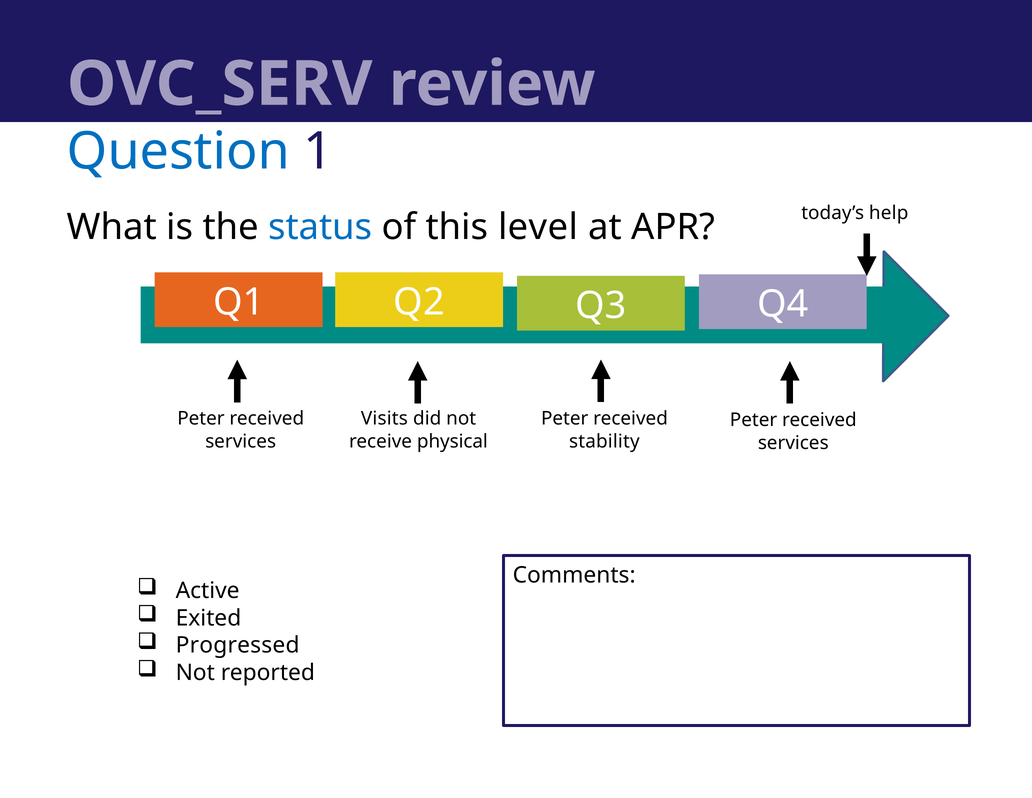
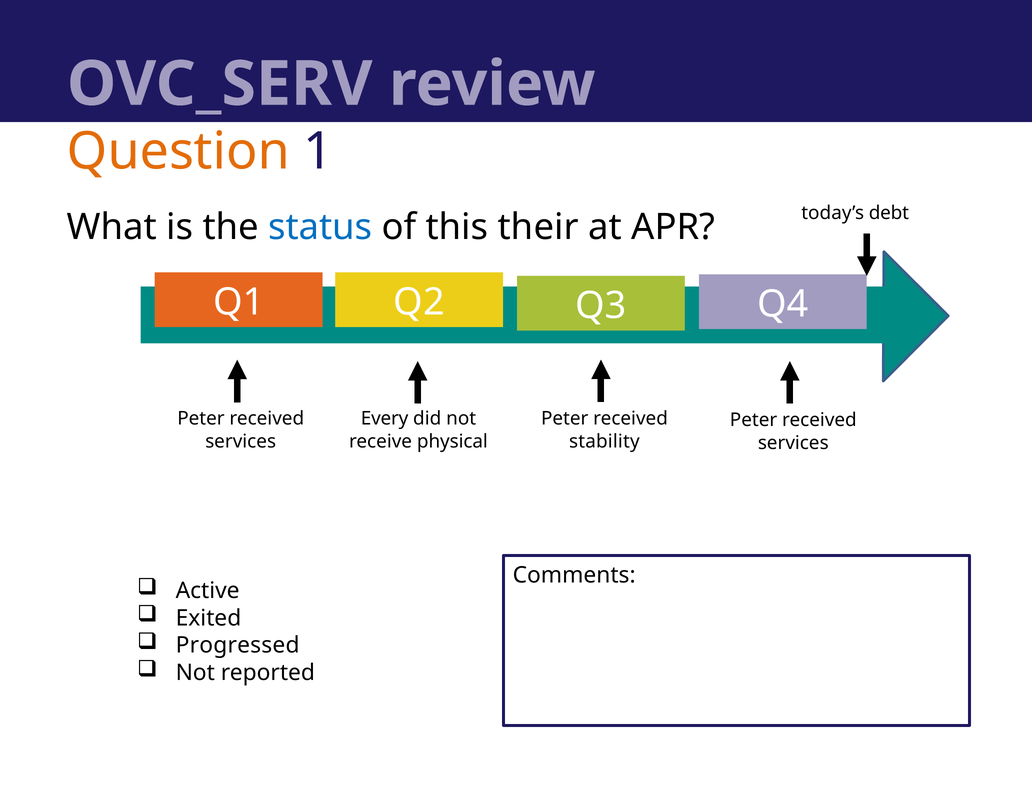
Question colour: blue -> orange (178, 151)
help: help -> debt (889, 213)
level: level -> their (538, 227)
Visits: Visits -> Every (385, 418)
